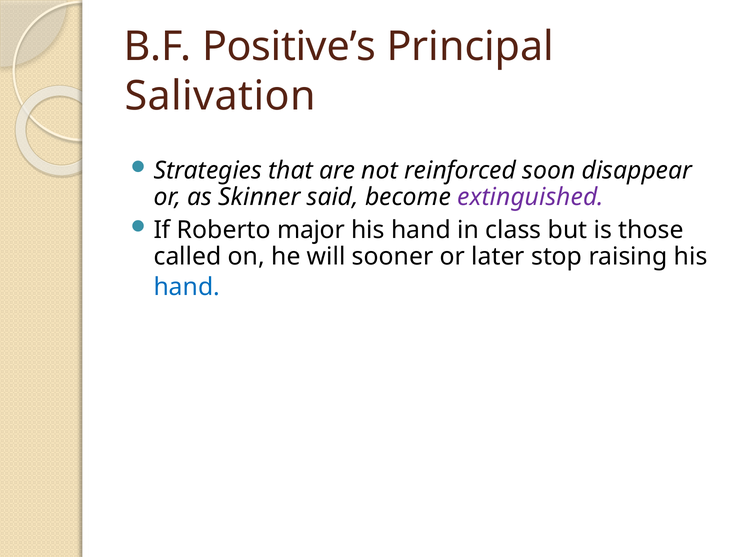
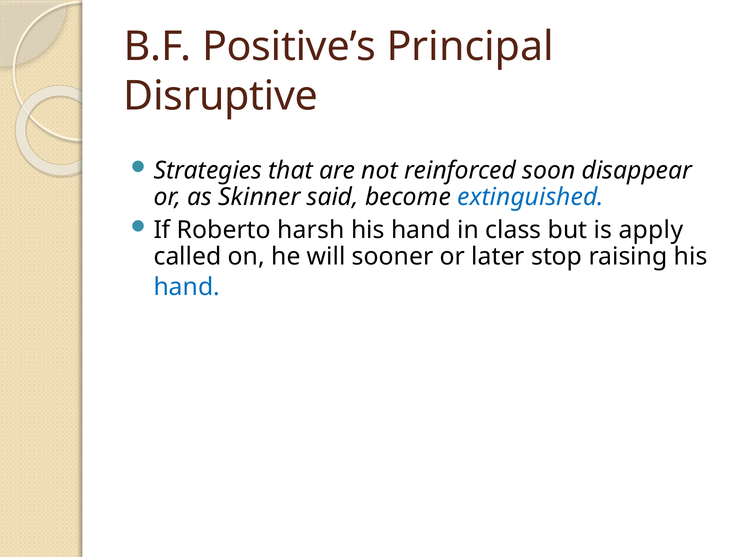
Salivation: Salivation -> Disruptive (221, 96)
extinguished colour: purple -> blue (531, 197)
major: major -> harsh (311, 230)
those: those -> apply (651, 230)
